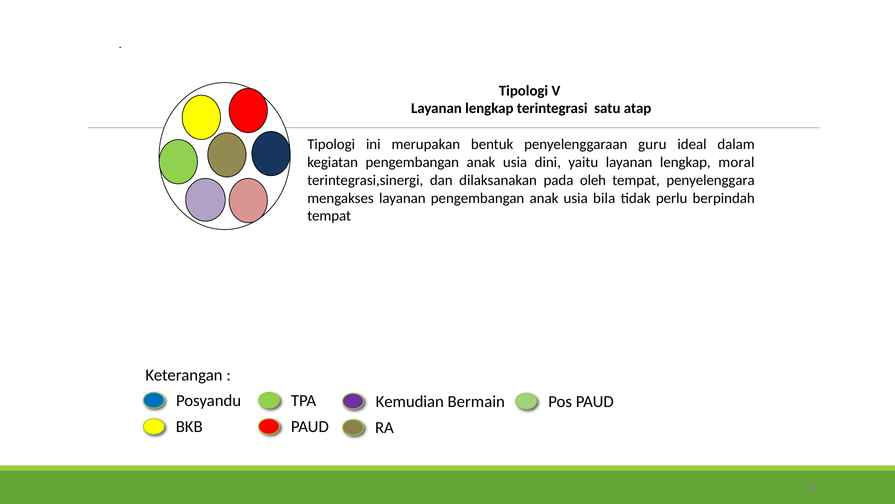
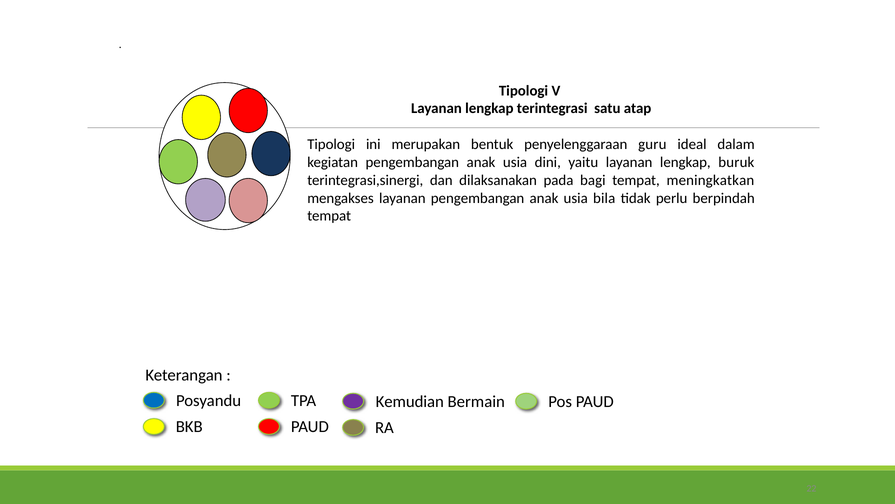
moral: moral -> buruk (736, 162)
oleh: oleh -> bagi (593, 180)
penyelenggara: penyelenggara -> meningkatkan (710, 180)
